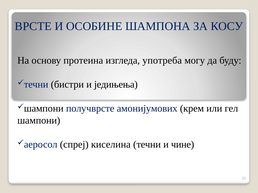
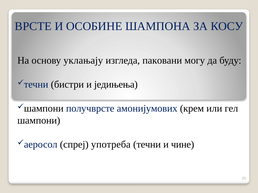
протеина: протеина -> уклањају (83, 61)
употреба: употреба -> паковани (162, 61)
киселина: киселина -> употреба (111, 145)
